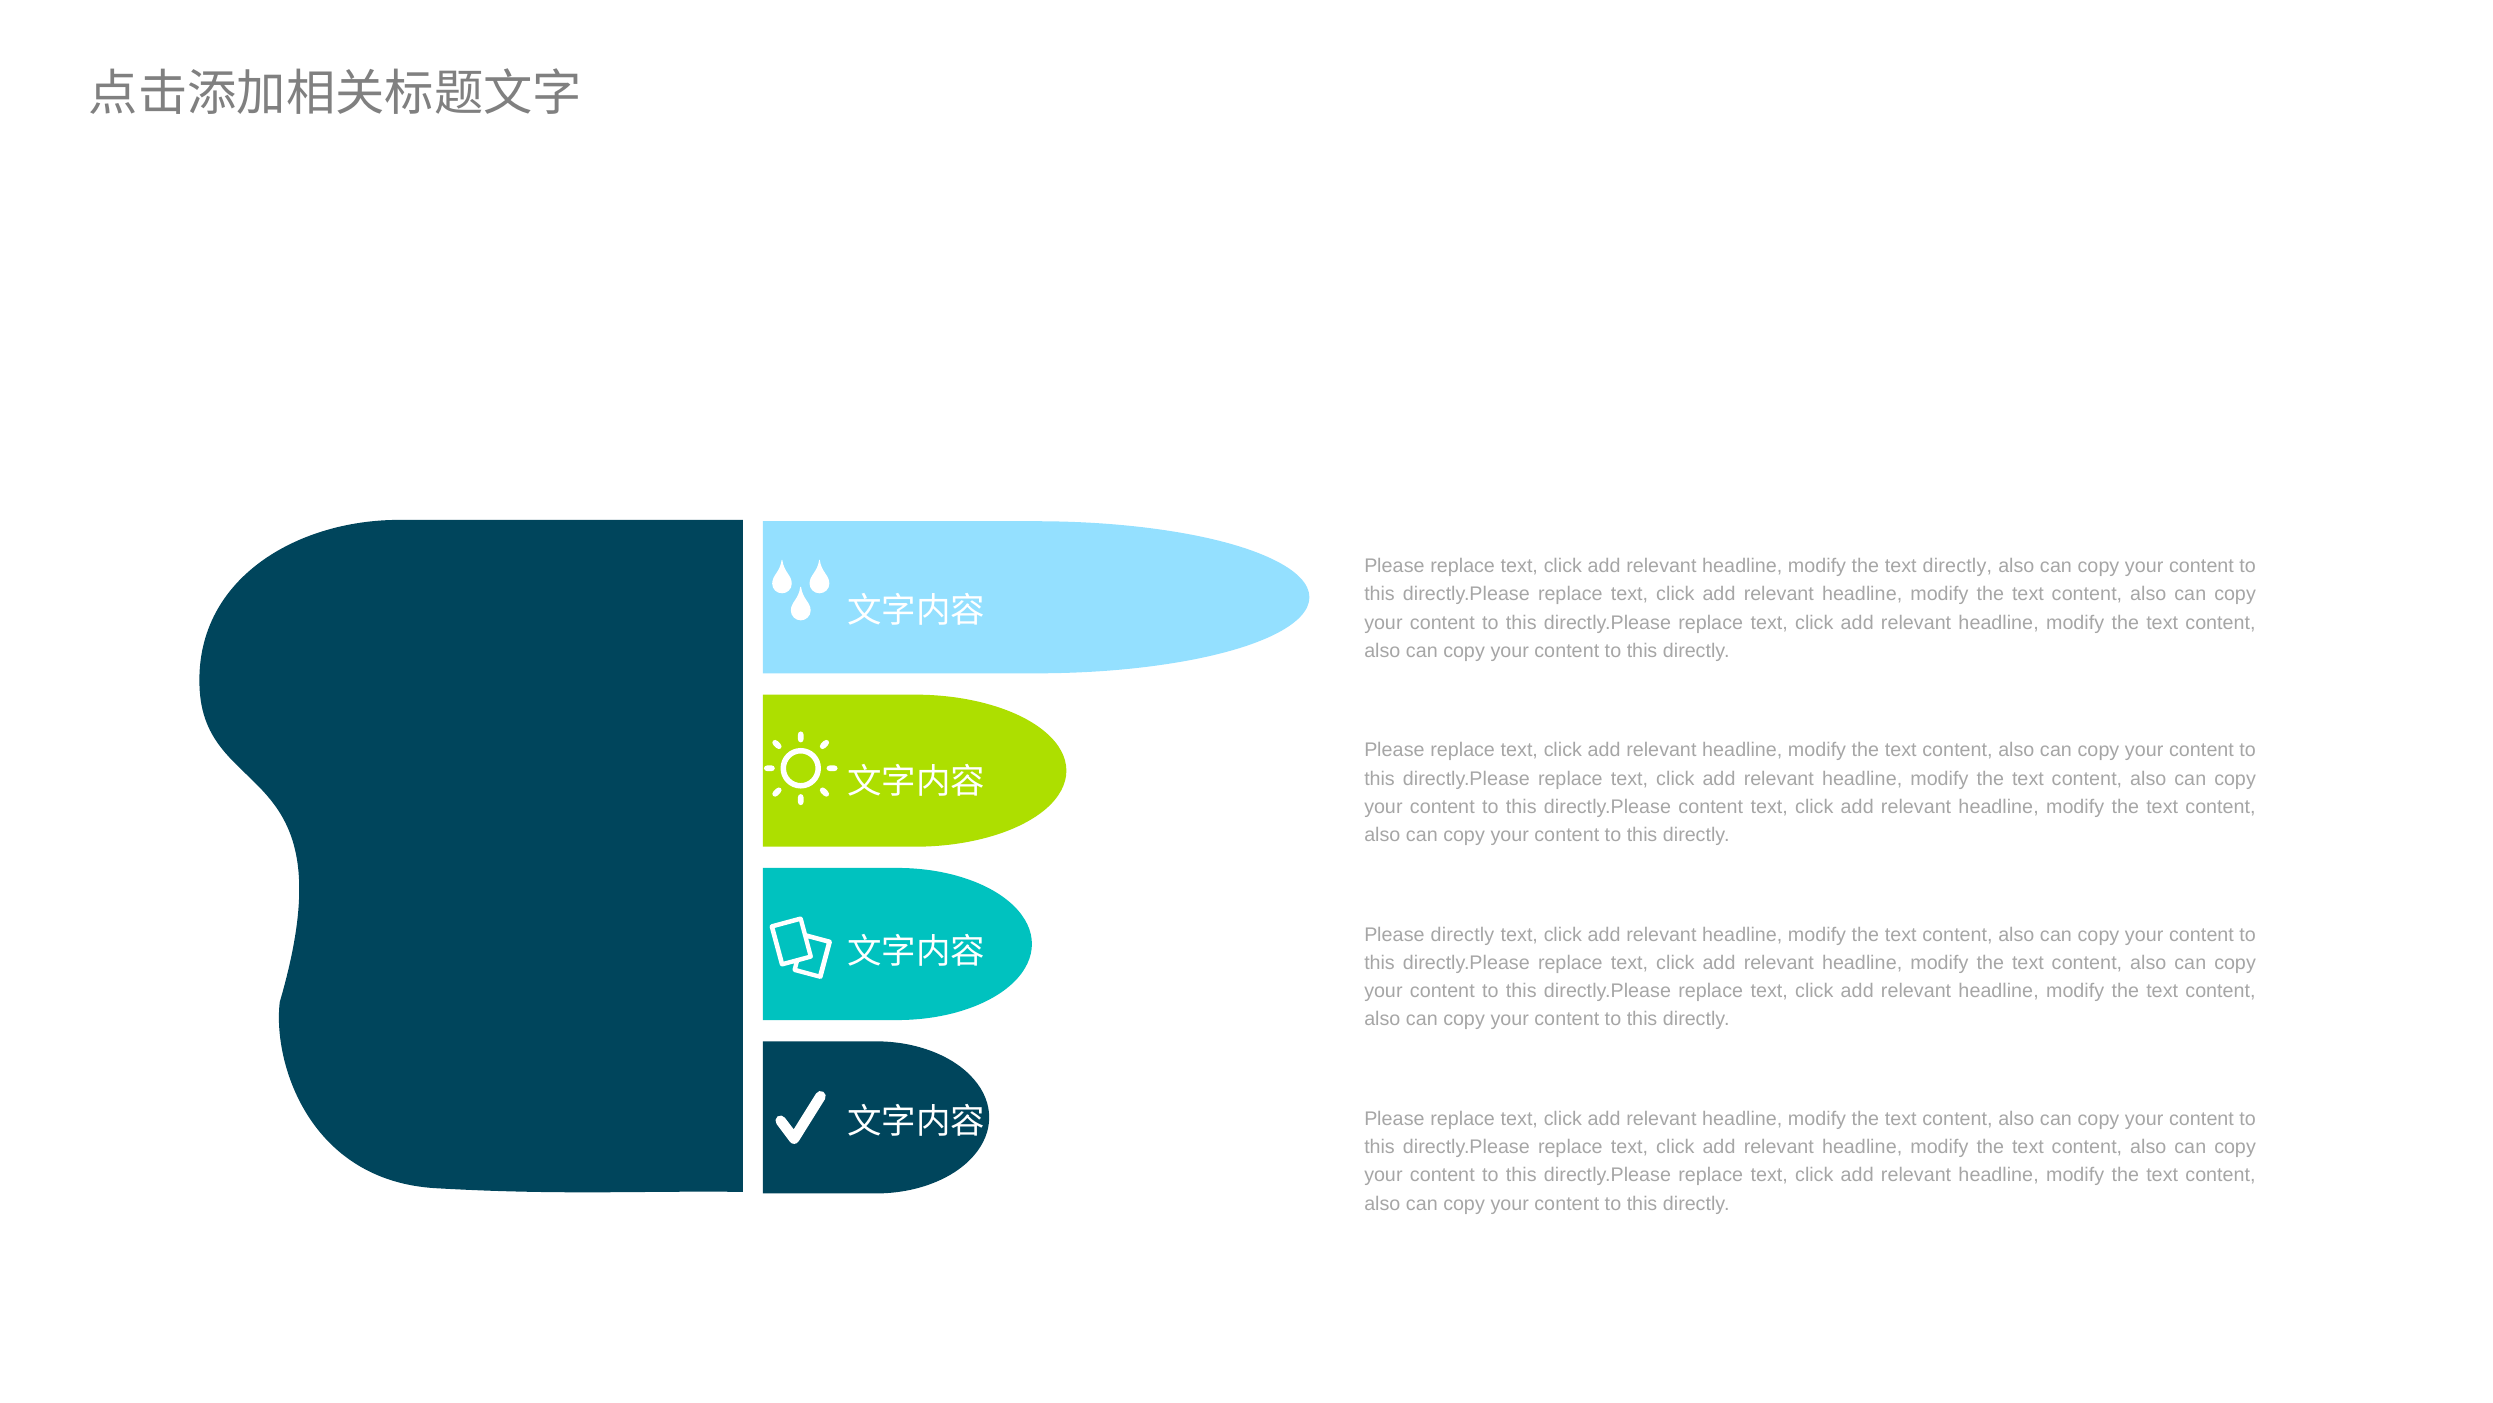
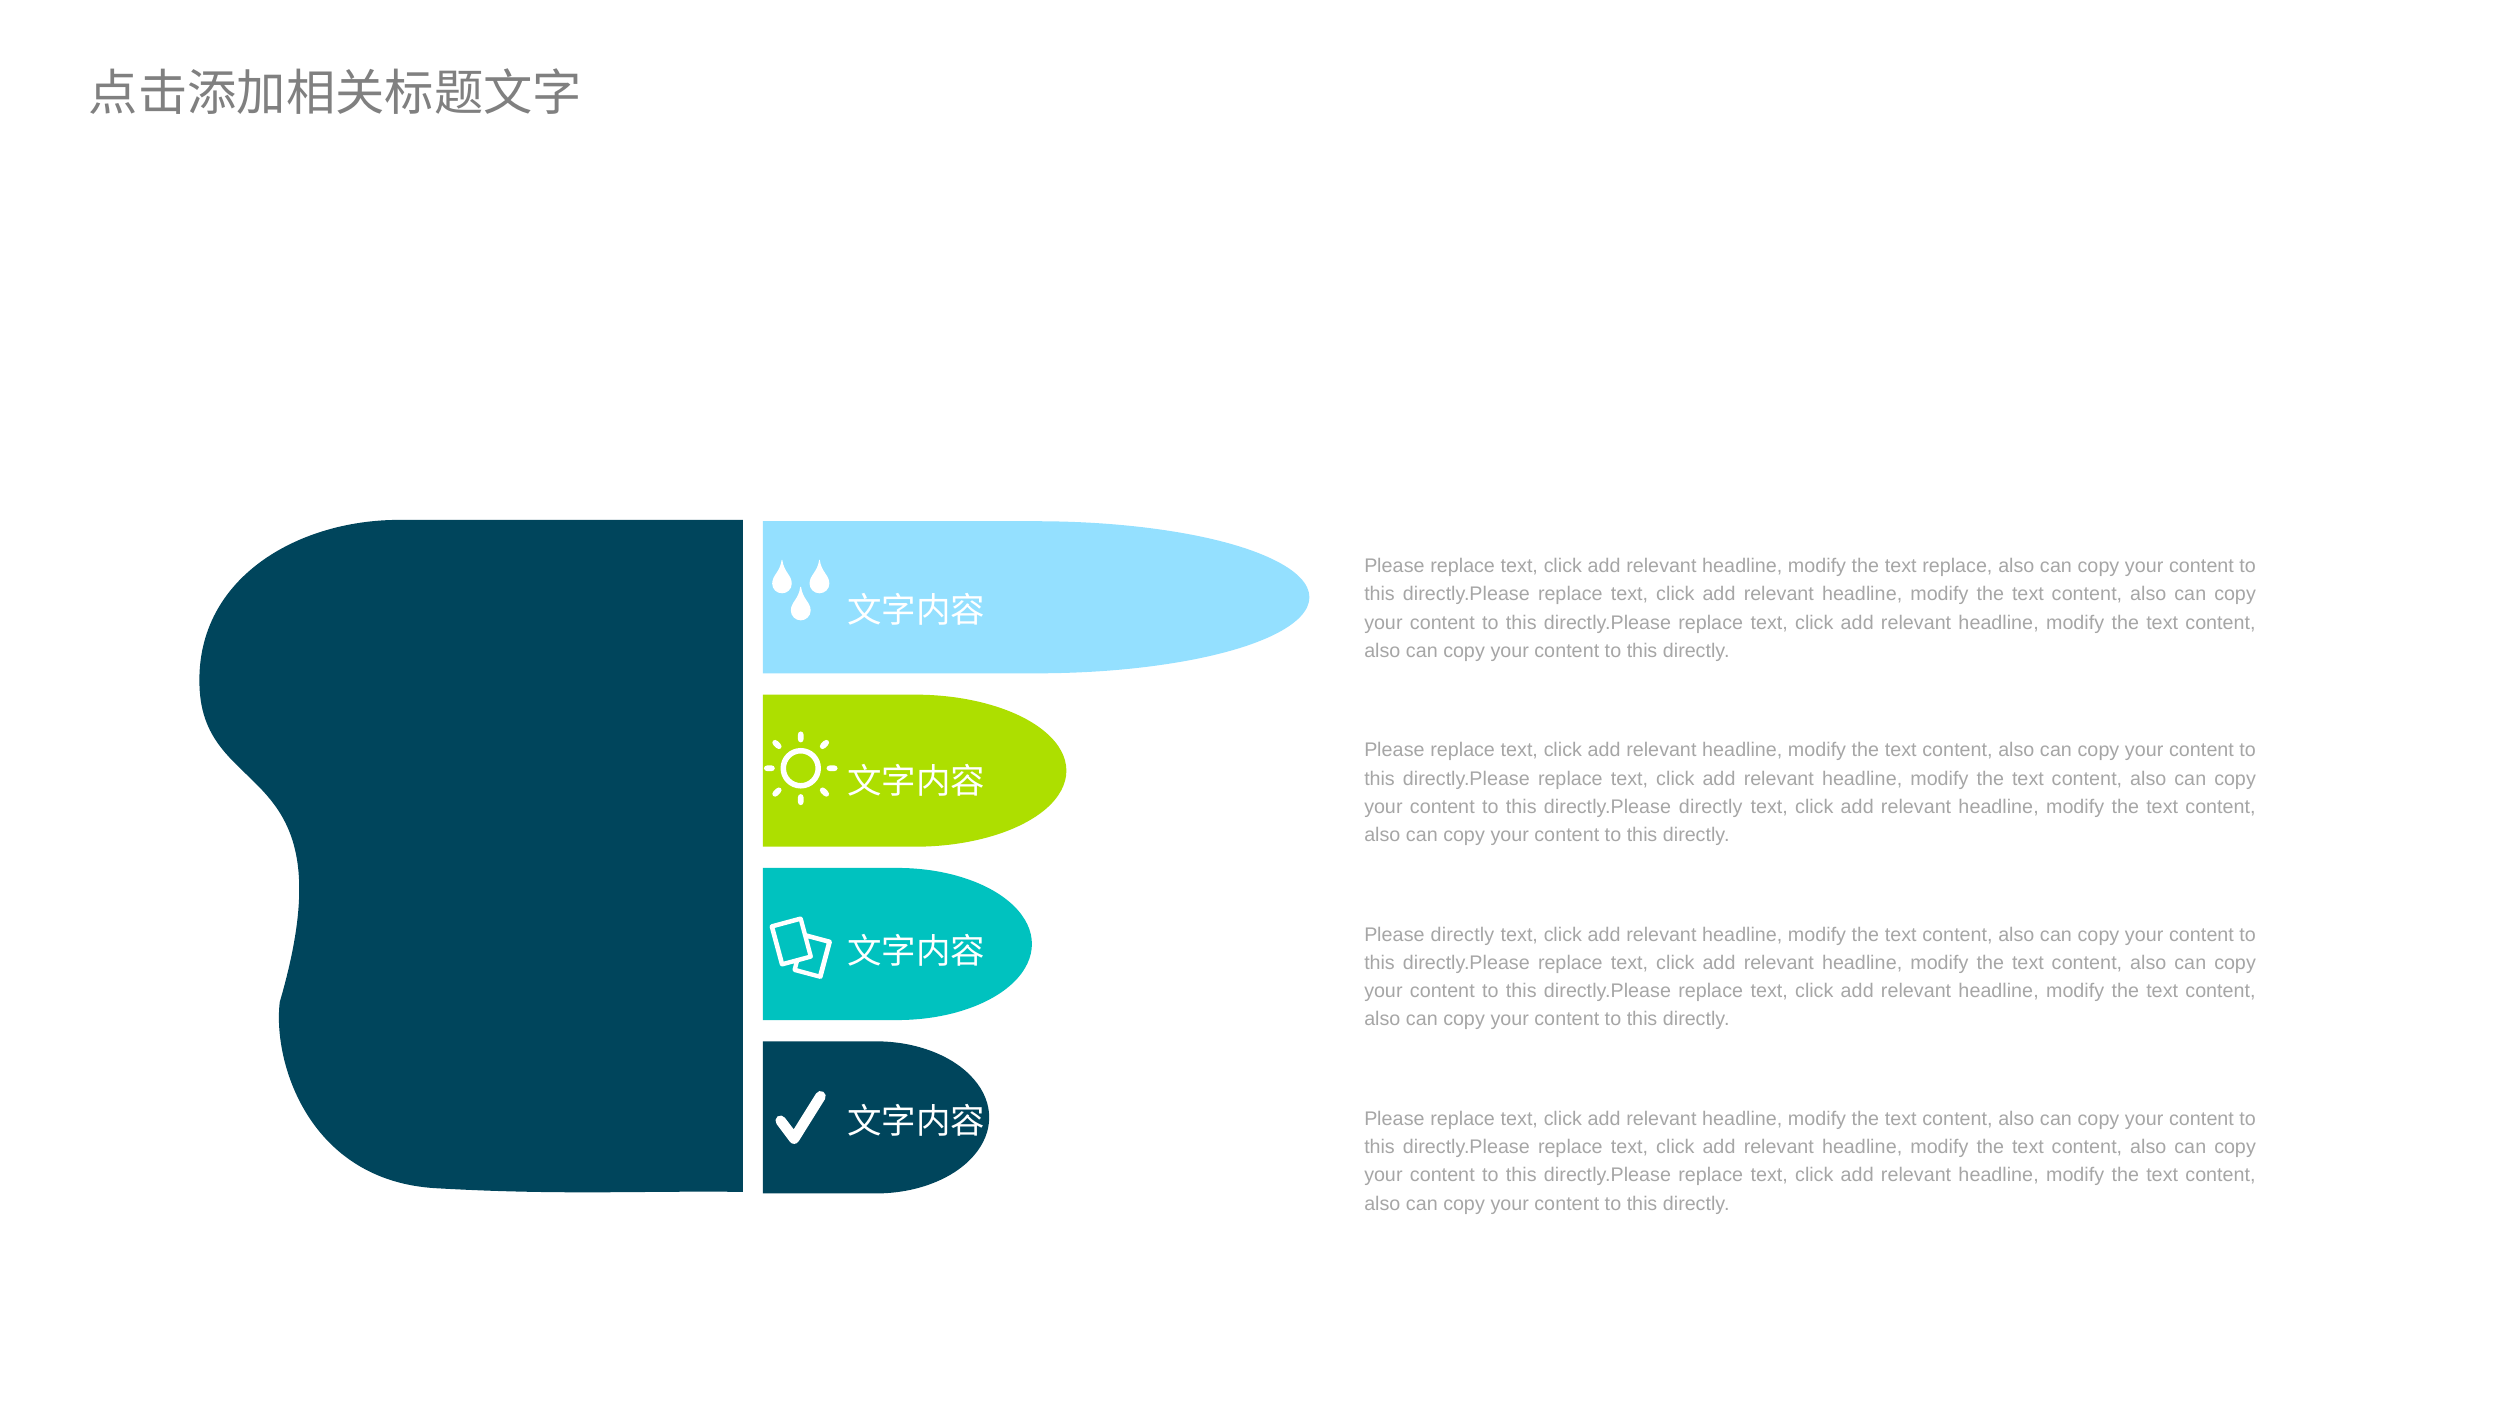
text directly: directly -> replace (1957, 566)
directly.Please content: content -> directly (1711, 806)
